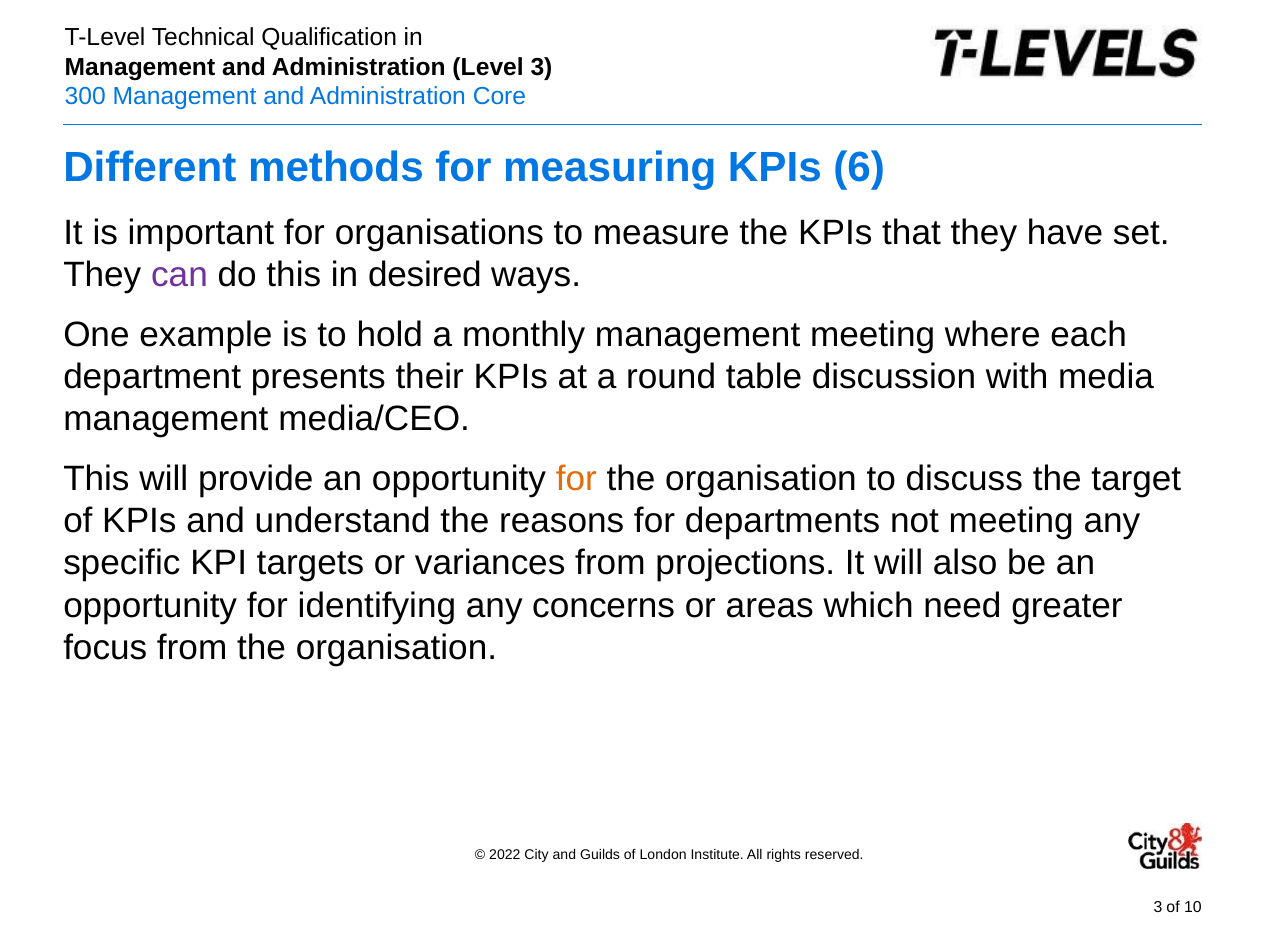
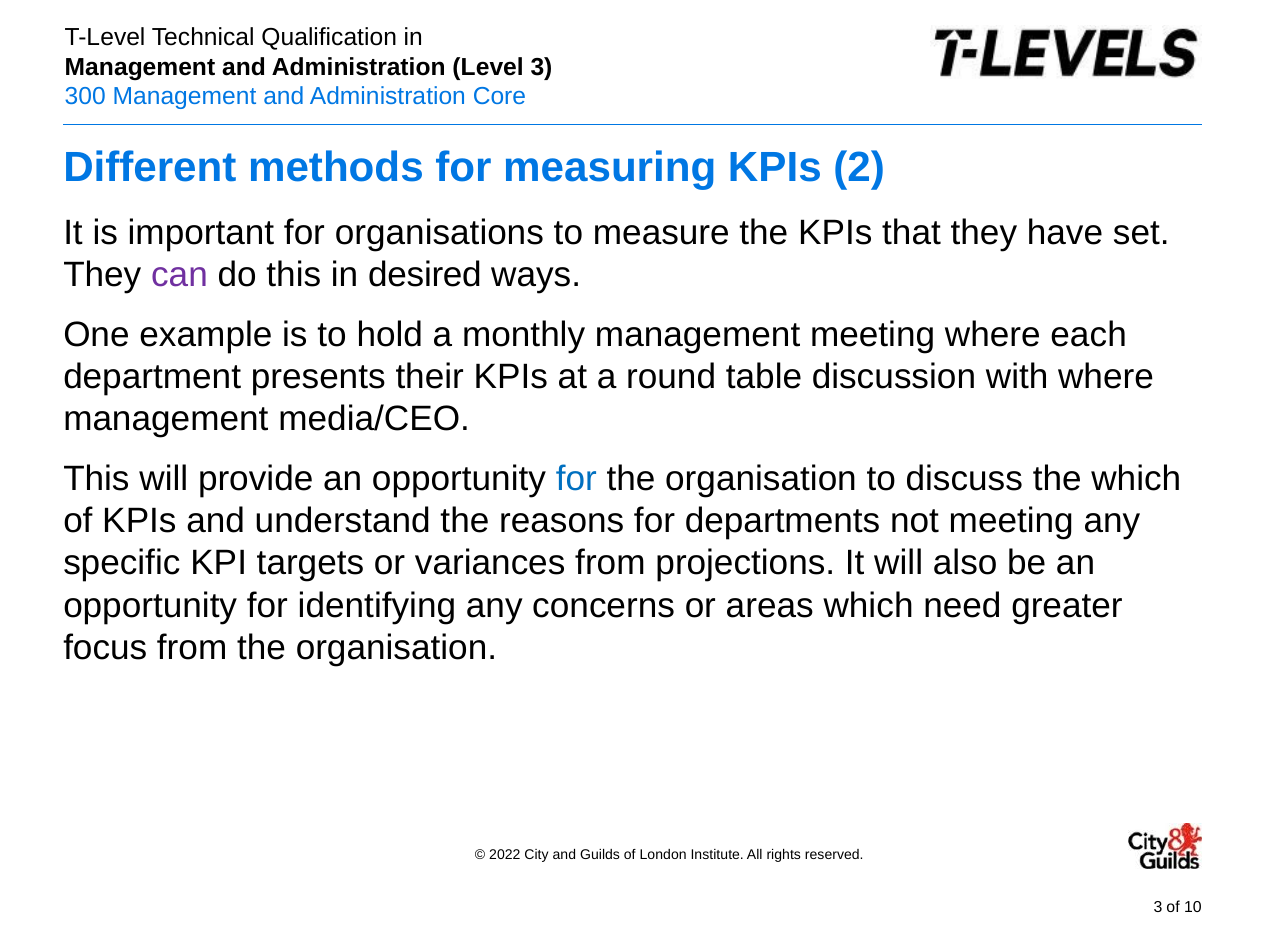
6: 6 -> 2 (859, 168)
with media: media -> where (1106, 377)
for colour: orange -> blue (576, 479)
the target: target -> which (1136, 479)
